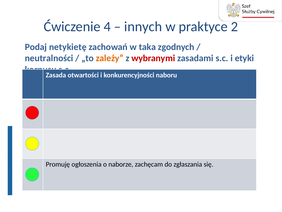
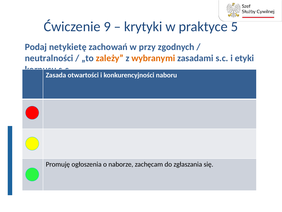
4: 4 -> 9 (107, 27)
innych: innych -> krytyki (143, 27)
2: 2 -> 5 (234, 27)
taka: taka -> przy (147, 47)
wybranymi colour: red -> orange (153, 58)
